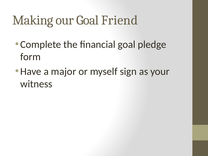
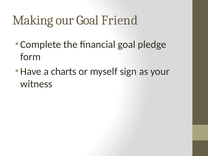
major: major -> charts (64, 71)
